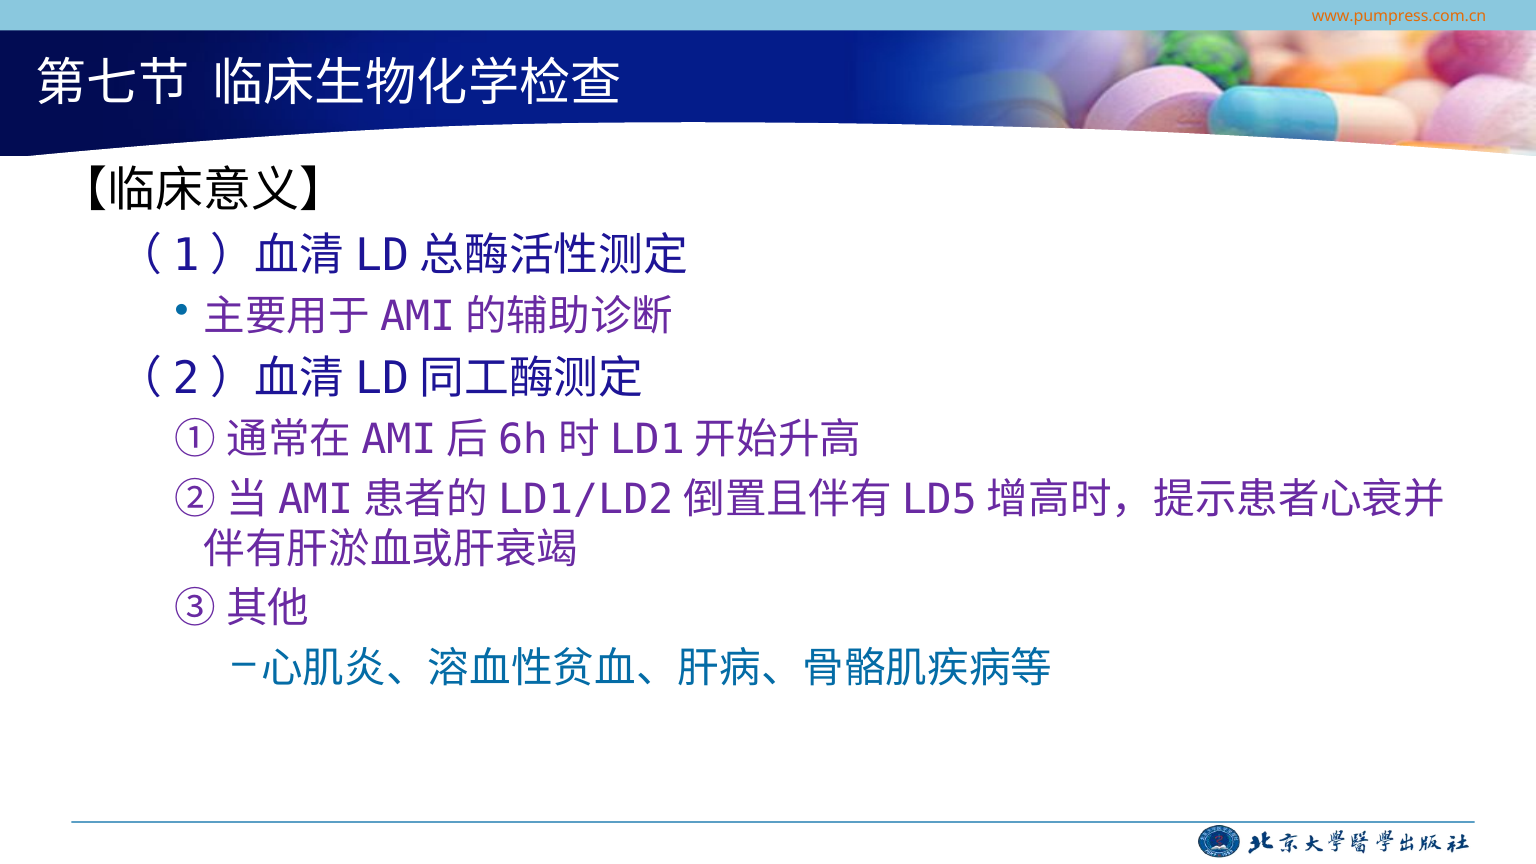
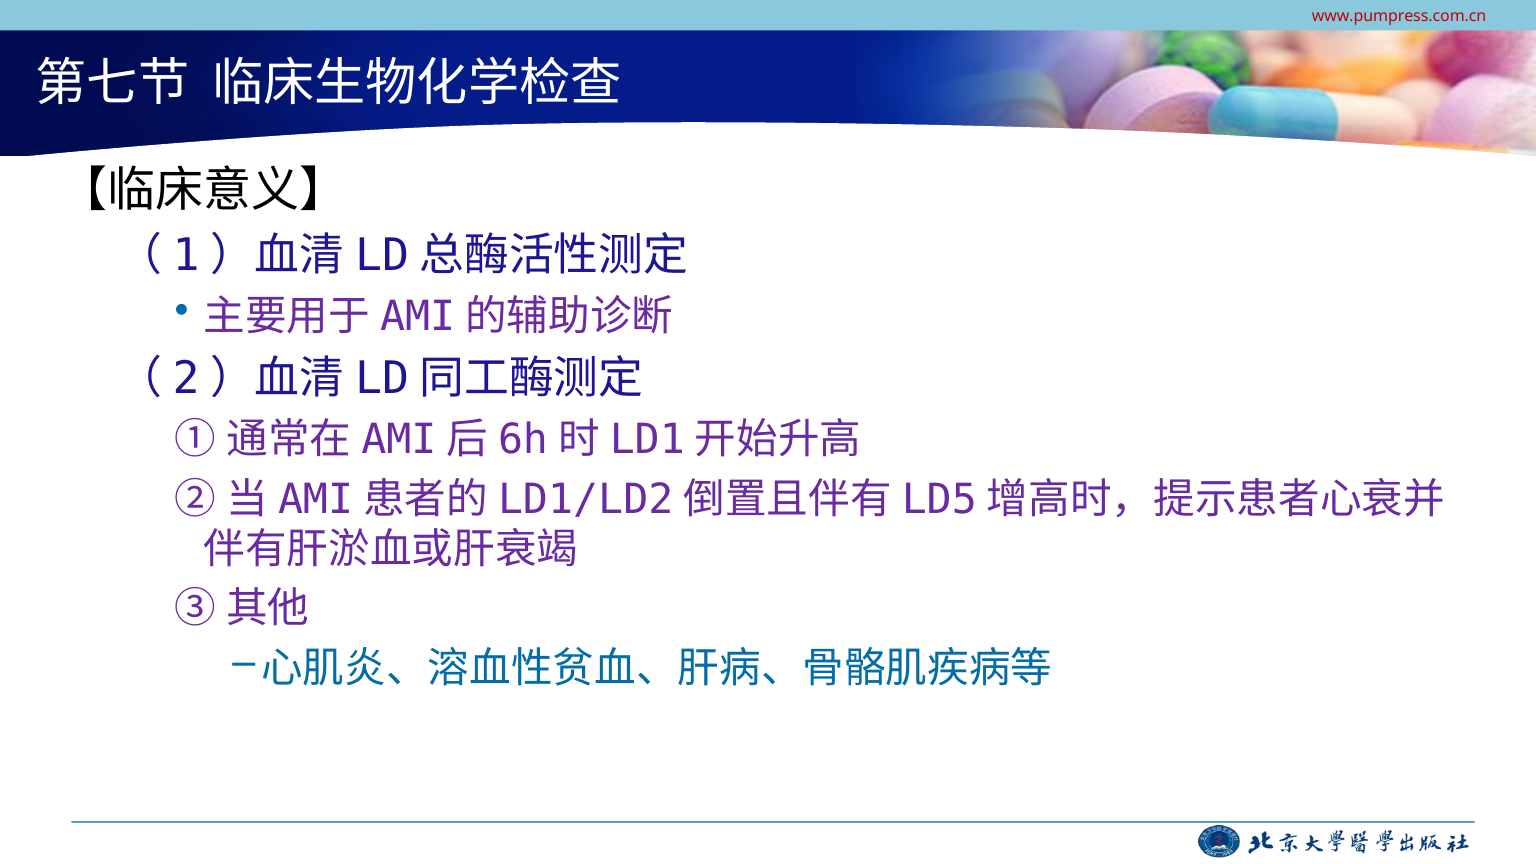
www.pumpress.com.cn colour: orange -> red (1399, 16)
